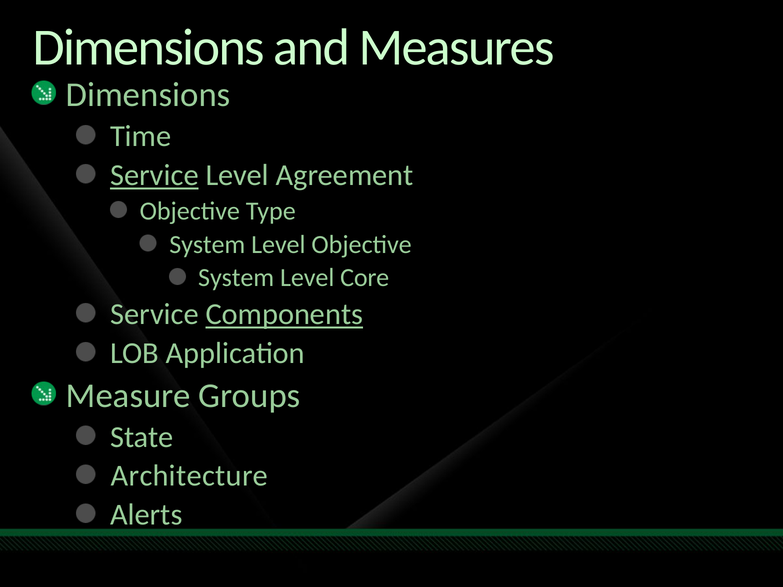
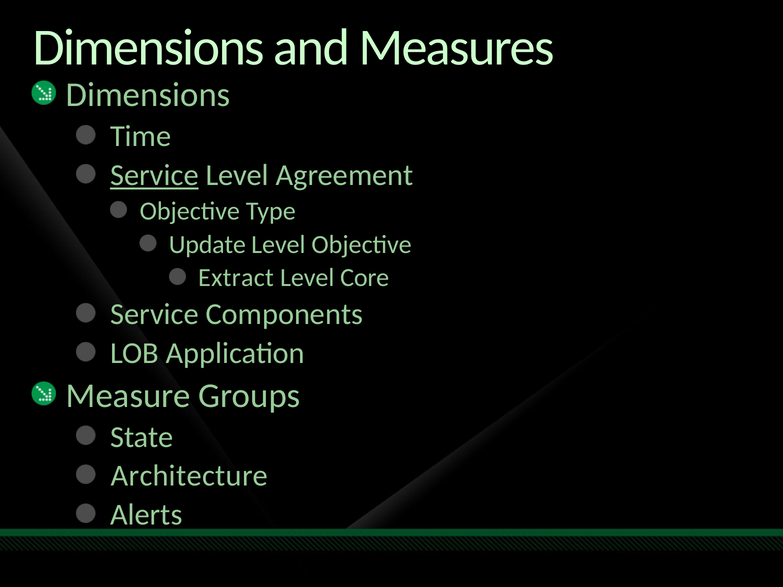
System: System -> Update (207, 245)
System: System -> Extract (236, 278)
Components underline: present -> none (284, 315)
